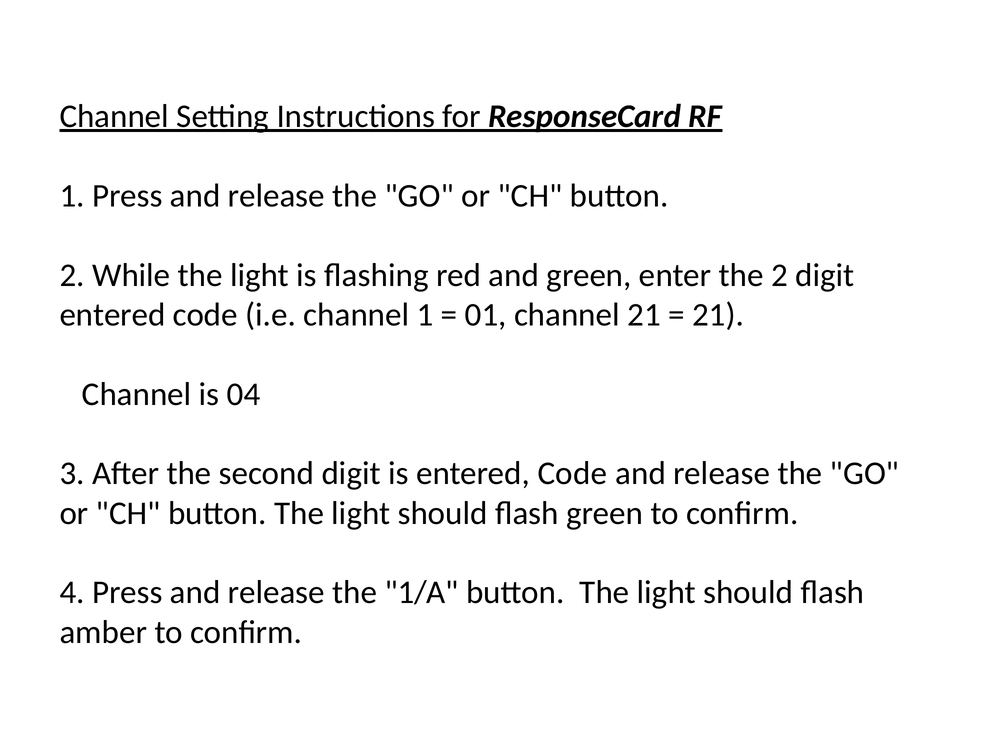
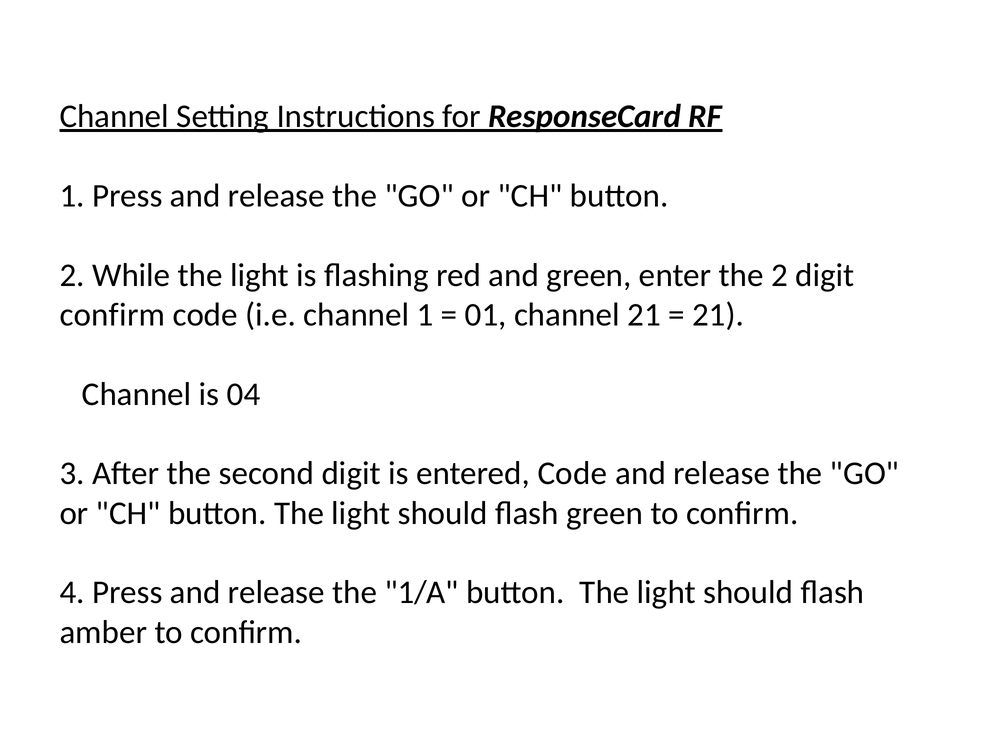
entered: entered -> confirm (112, 315)
